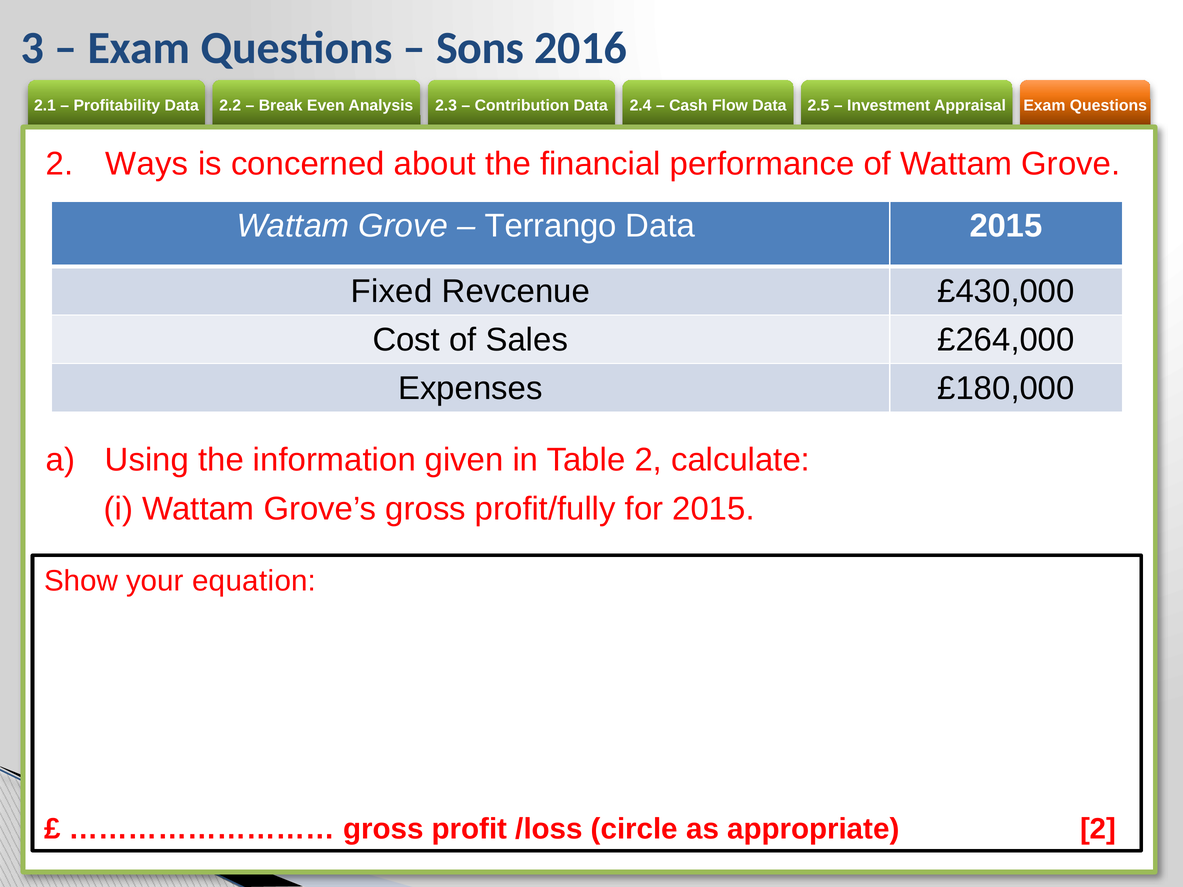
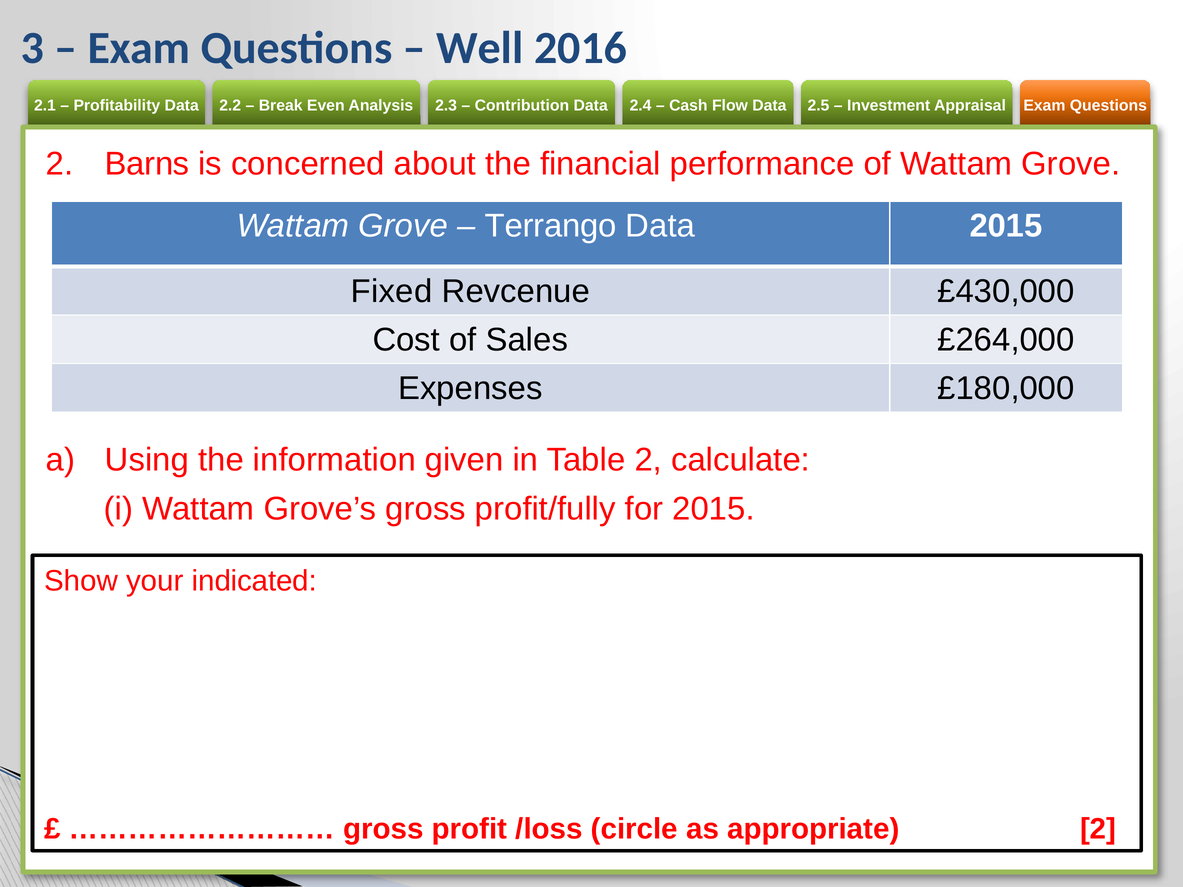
Sons: Sons -> Well (480, 48)
Ways: Ways -> Barns (147, 164)
equation: equation -> indicated (254, 581)
